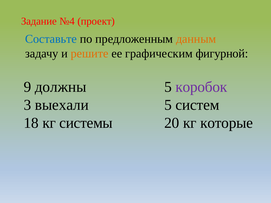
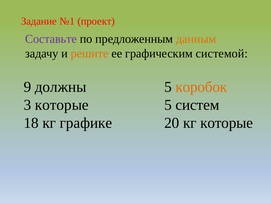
№4: №4 -> №1 (67, 21)
Составьте colour: blue -> purple (51, 39)
фигурной: фигурной -> системой (222, 54)
коробок colour: purple -> orange (201, 87)
3 выехали: выехали -> которые (62, 105)
системы: системы -> графике (86, 123)
